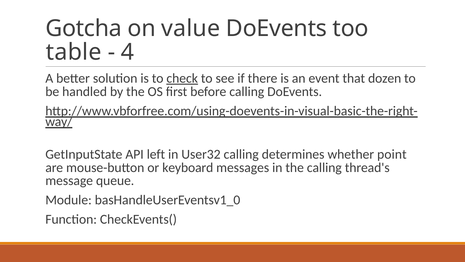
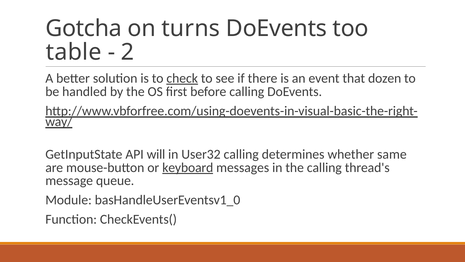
value: value -> turns (191, 28)
4: 4 -> 2 (127, 52)
left: left -> will (156, 154)
point: point -> same (392, 154)
keyboard underline: none -> present (188, 167)
